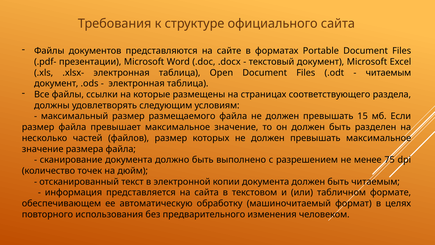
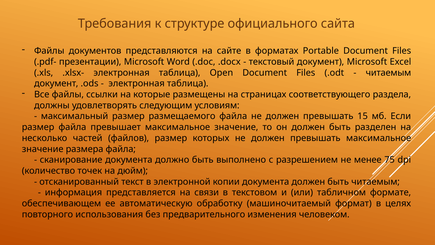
на сайта: сайта -> связи (207, 192)
